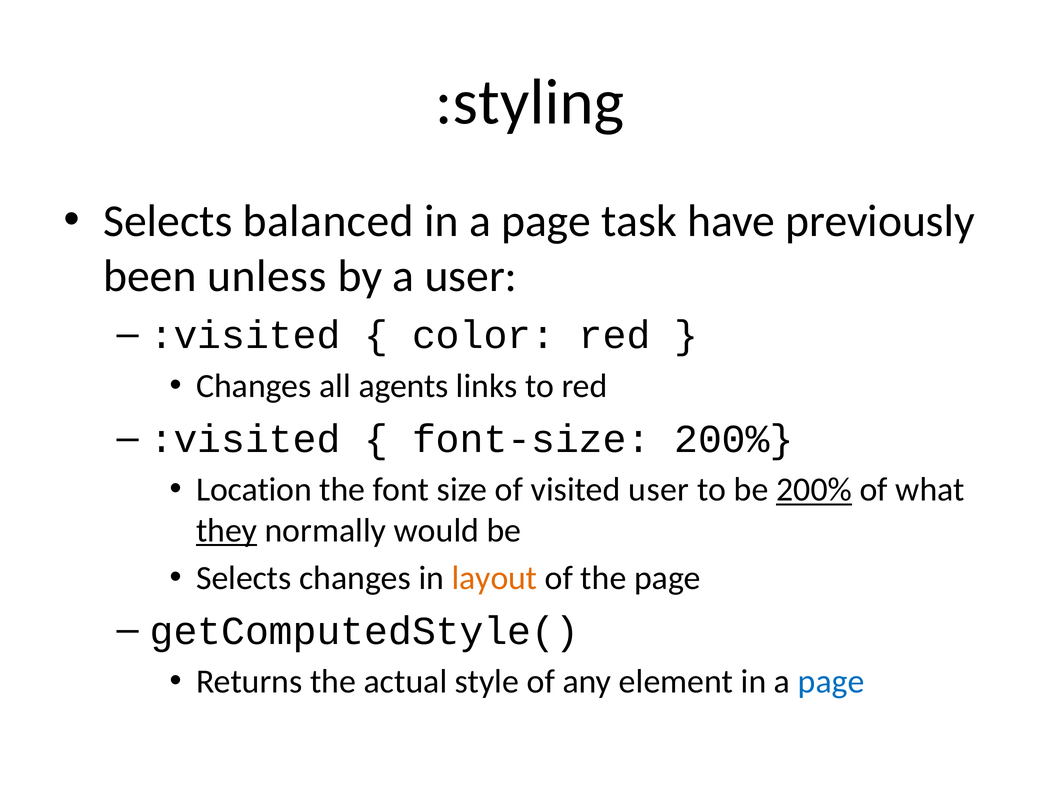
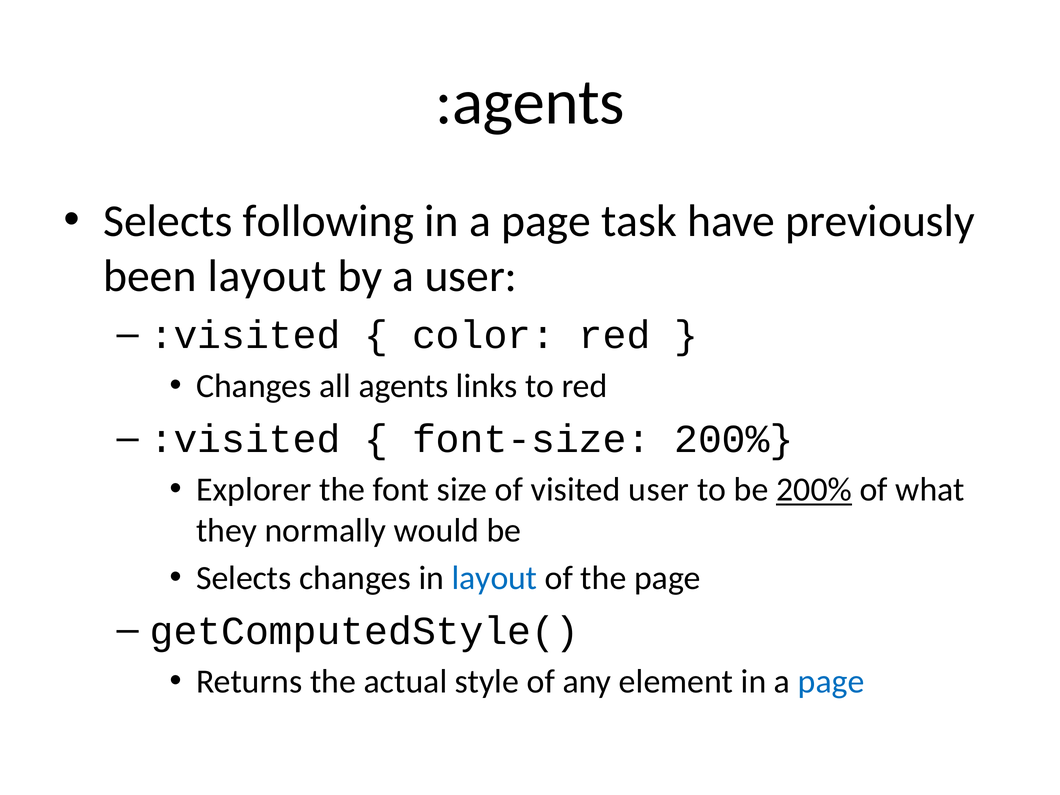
:styling: :styling -> :agents (530, 103)
balanced: balanced -> following (328, 221)
been unless: unless -> layout (267, 276)
Location: Location -> Explorer (254, 490)
they underline: present -> none (227, 530)
layout colour: orange -> blue (494, 578)
